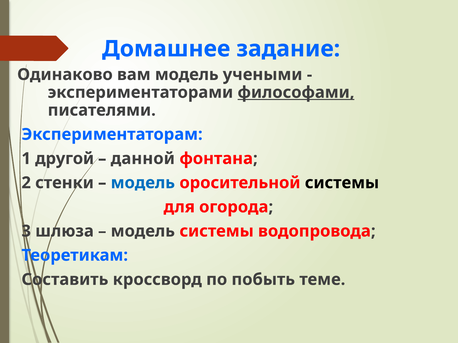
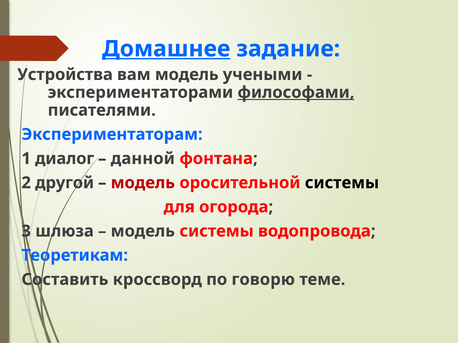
Домашнее underline: none -> present (166, 49)
Одинаково: Одинаково -> Устройства (65, 75)
другой: другой -> диалог (65, 159)
стенки: стенки -> другой (65, 183)
модель colour: blue -> red (143, 183)
побыть: побыть -> говорю (263, 280)
